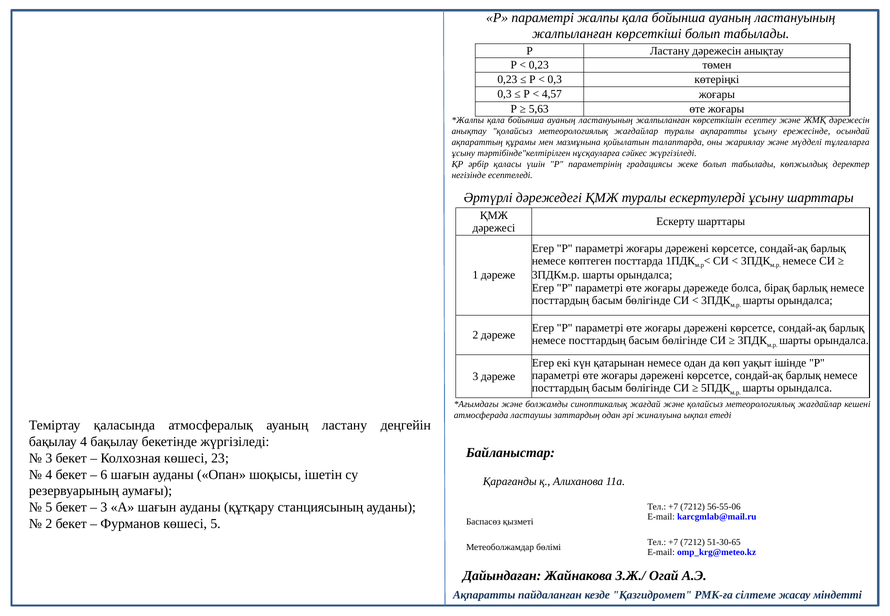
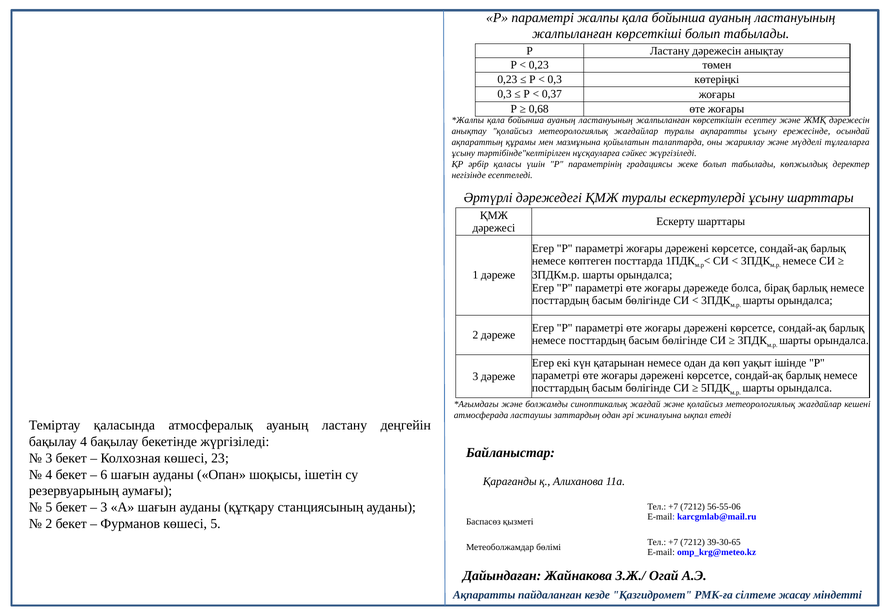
4,57: 4,57 -> 0,37 (552, 94)
5,63: 5,63 -> 0,68 (539, 109)
51-30-65: 51-30-65 -> 39-30-65 (724, 542)
